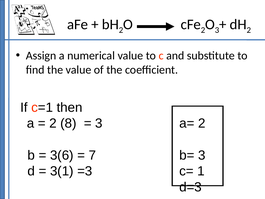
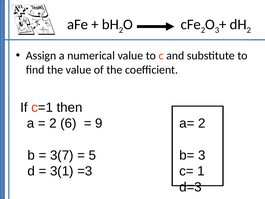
8: 8 -> 6 (68, 123)
3: 3 -> 9 (99, 123)
3(6: 3(6 -> 3(7 (62, 155)
7: 7 -> 5 (92, 155)
